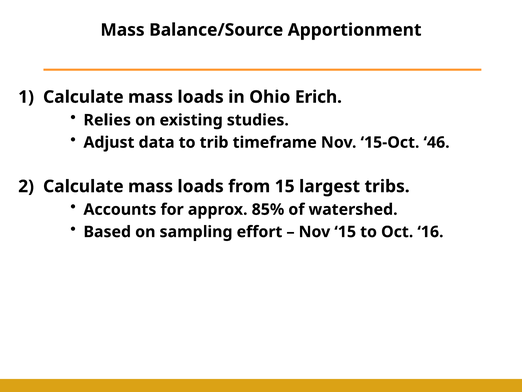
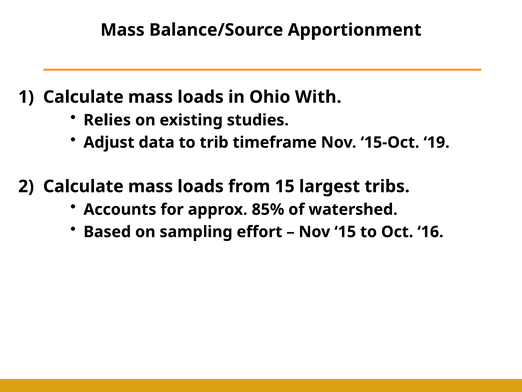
Erich: Erich -> With (318, 97)
46: 46 -> 19 (437, 142)
